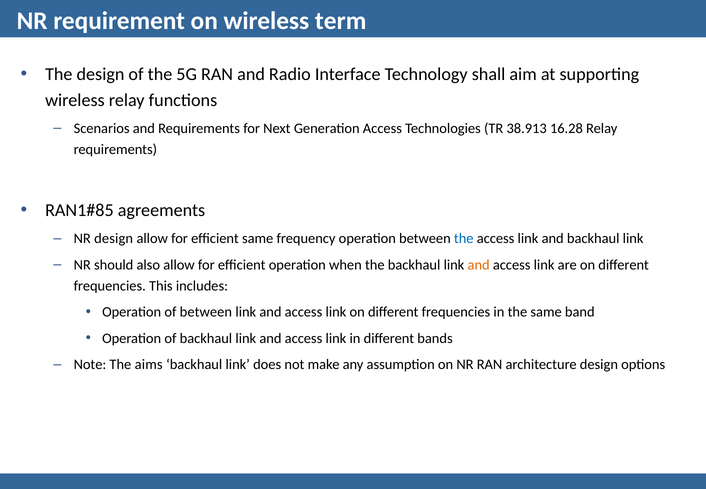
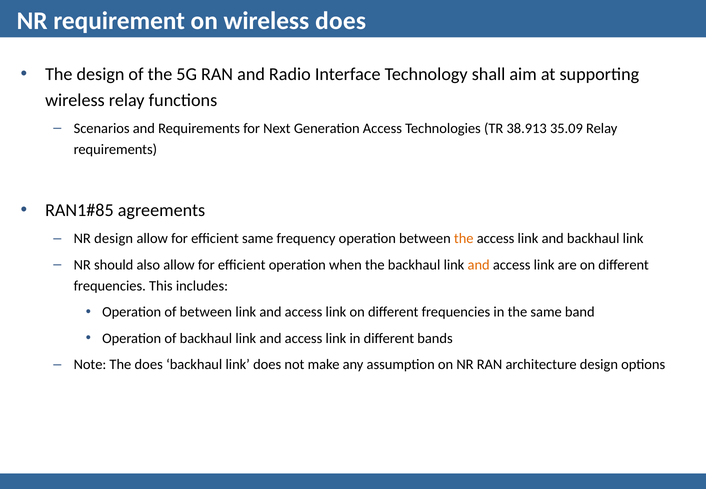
wireless term: term -> does (341, 21)
16.28: 16.28 -> 35.09 (566, 128)
the colour: blue -> orange (464, 239)
The aims: aims -> does (149, 364)
